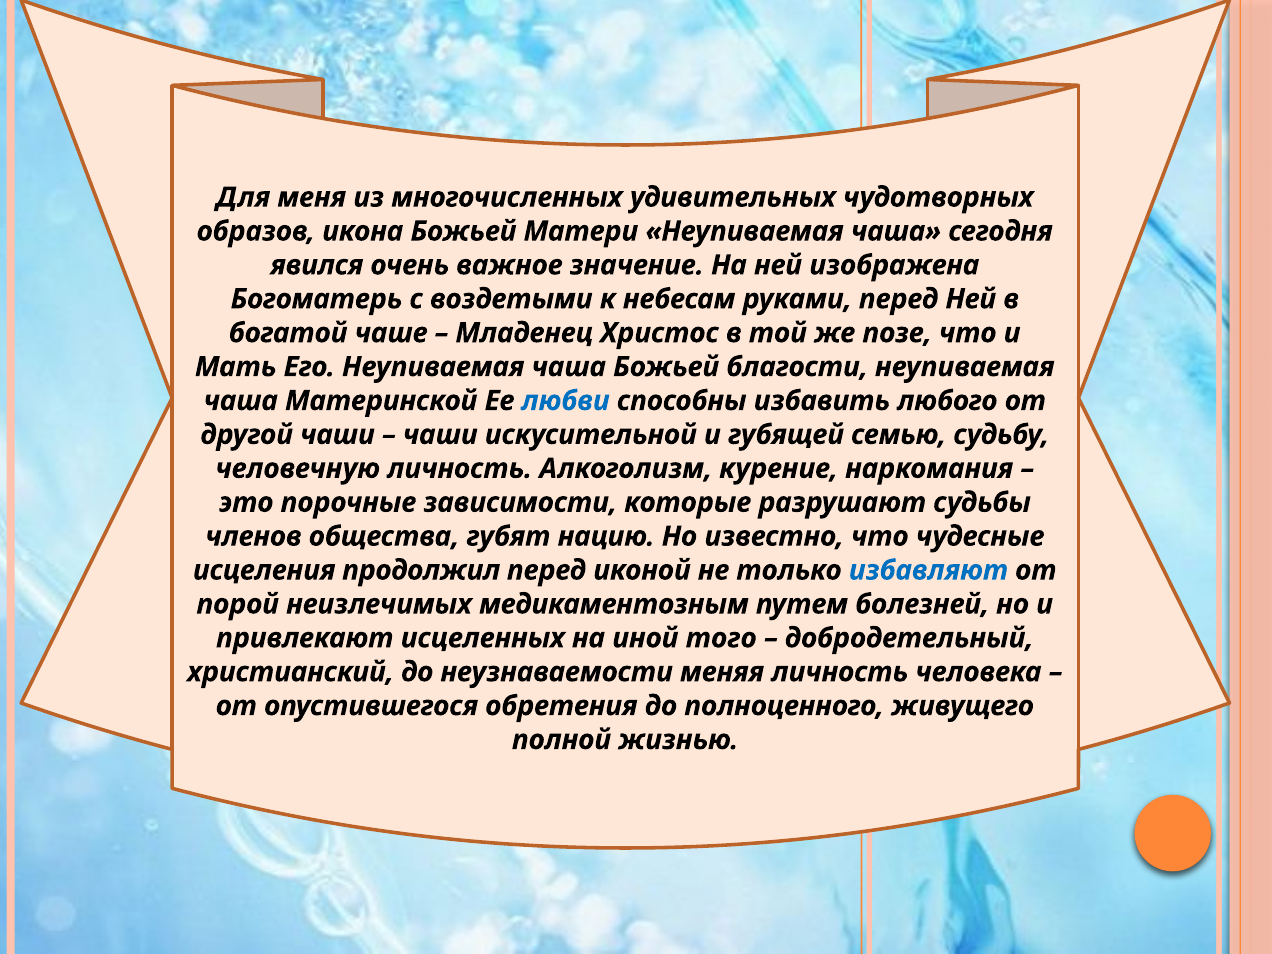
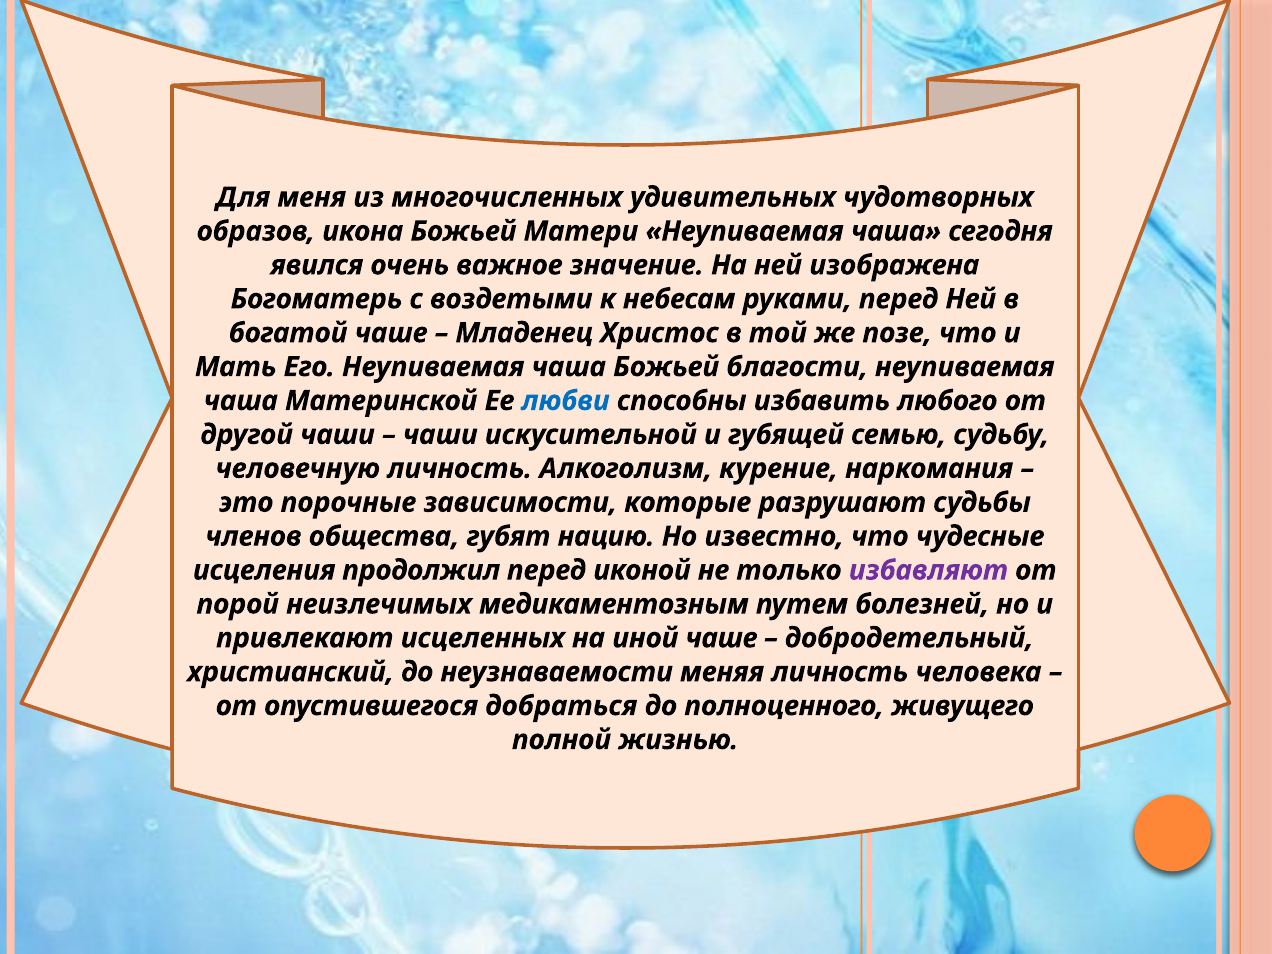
избавляют colour: blue -> purple (929, 570)
иной того: того -> чаше (721, 638)
обретения: обретения -> добраться (561, 706)
